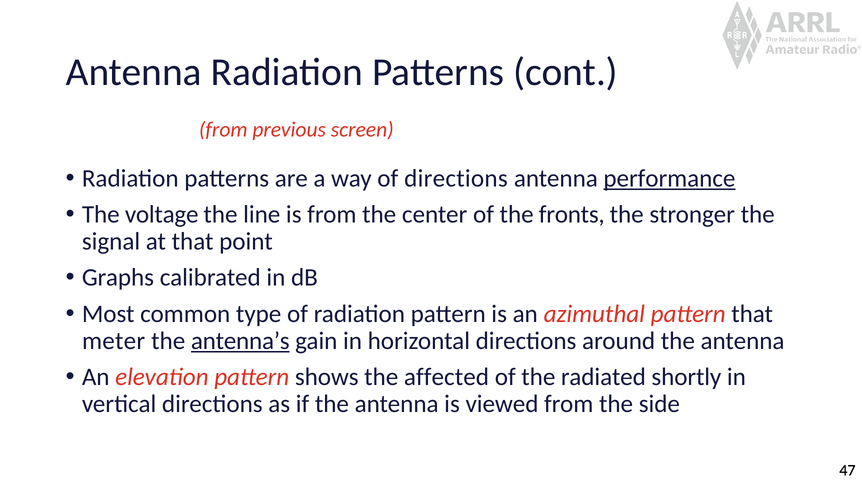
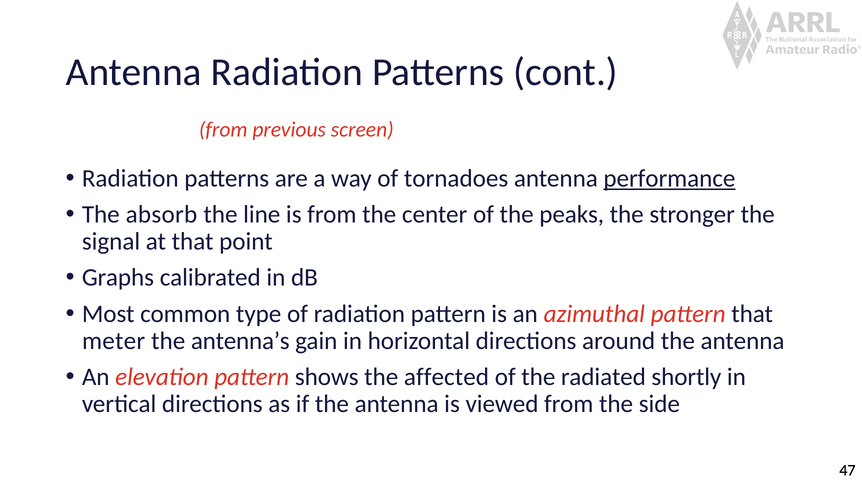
of directions: directions -> tornadoes (456, 178)
voltage: voltage -> absorb (161, 214)
fronts: fronts -> peaks (572, 214)
antenna’s underline: present -> none (240, 341)
